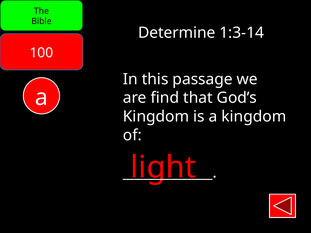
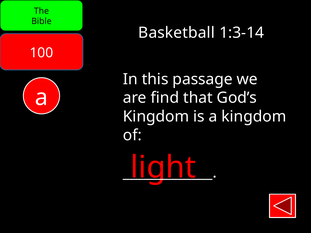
Determine: Determine -> Basketball (177, 33)
